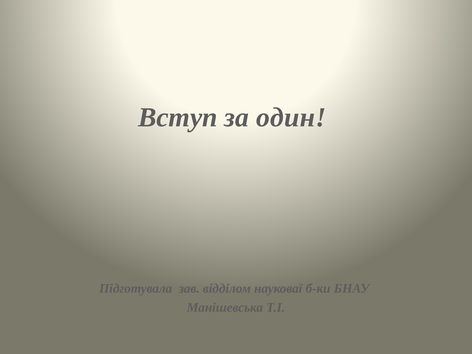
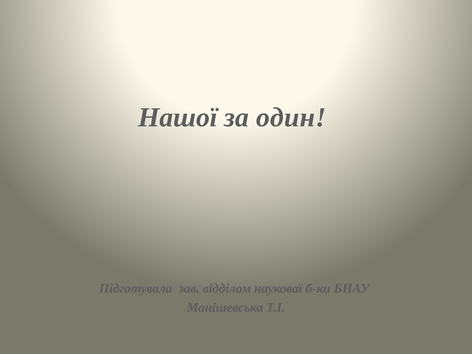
Вступ: Вступ -> Нашої (178, 117)
